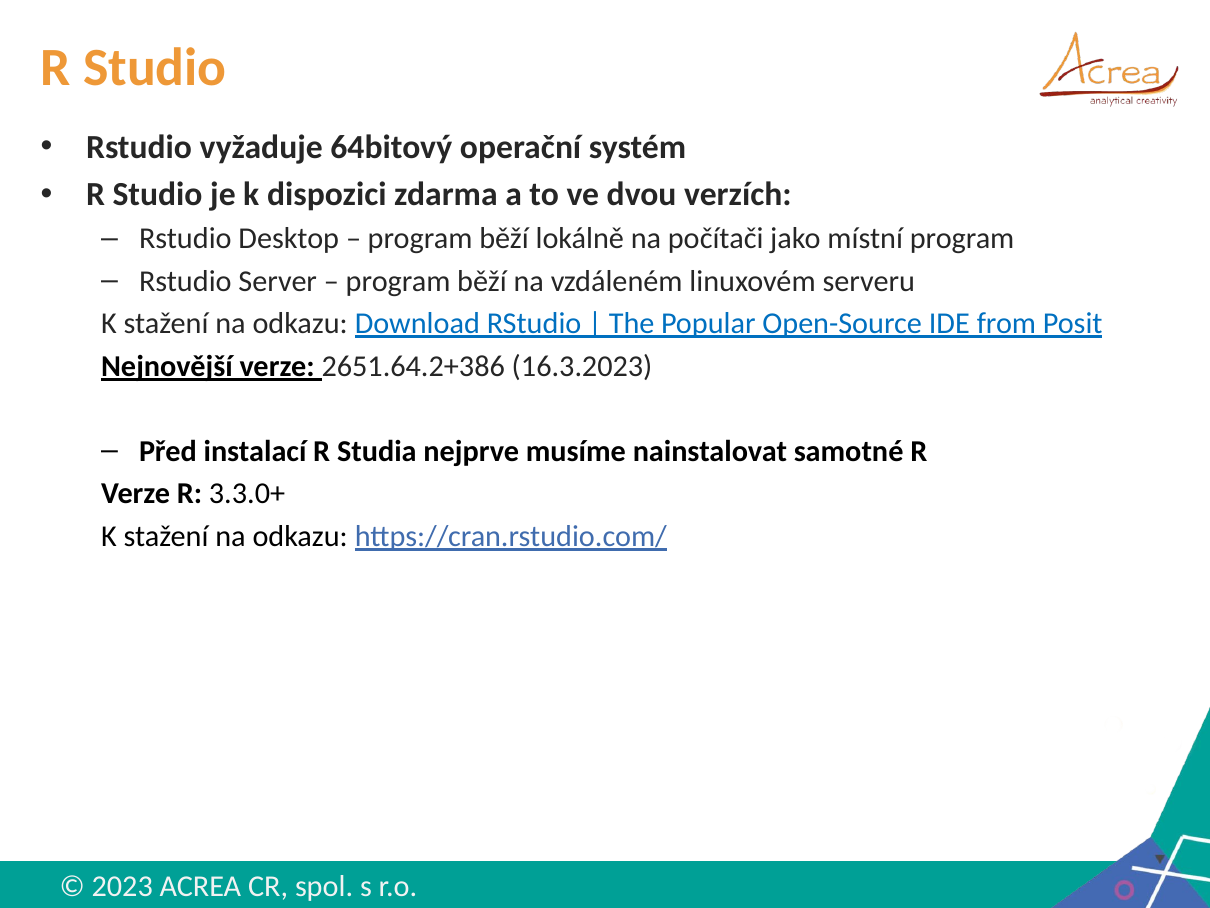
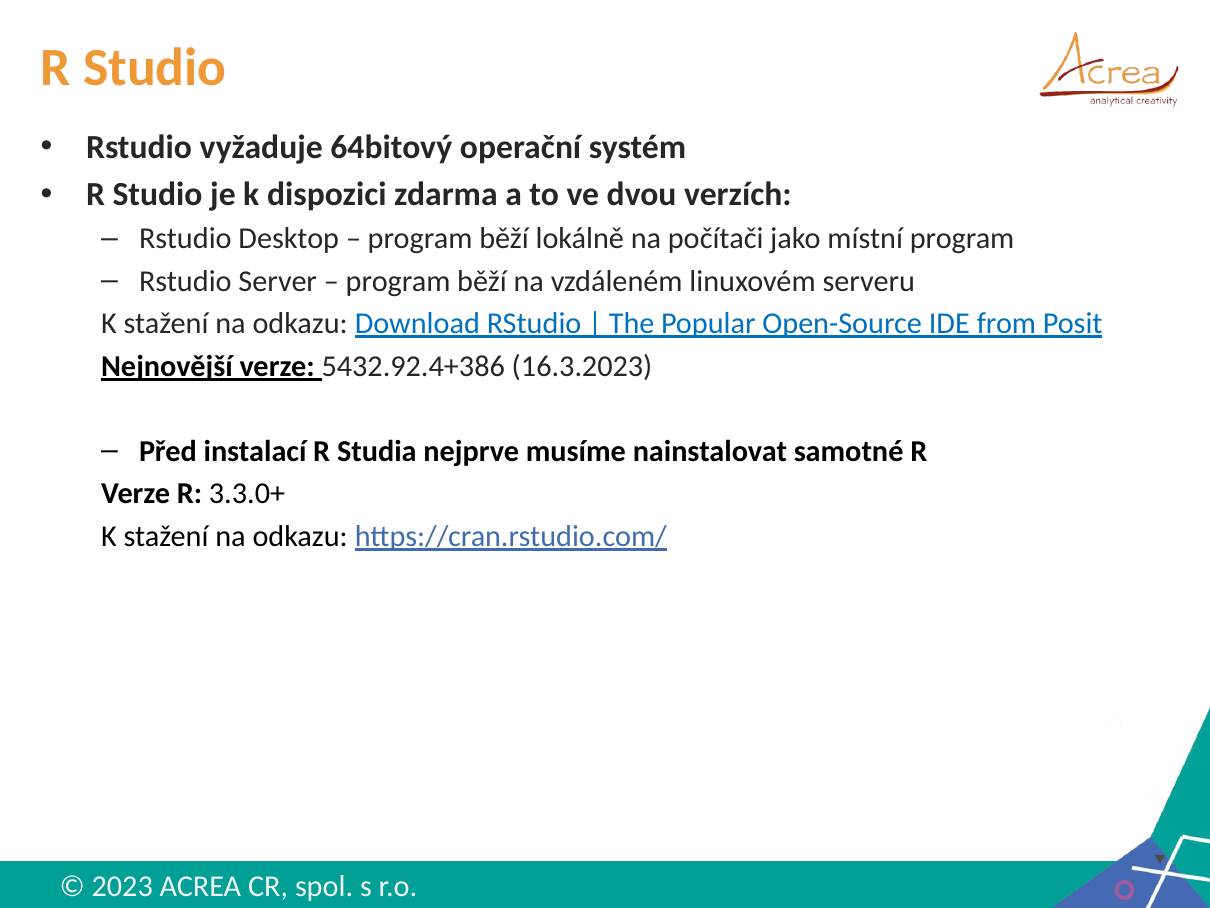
2651.64.2+386: 2651.64.2+386 -> 5432.92.4+386 (413, 367)
